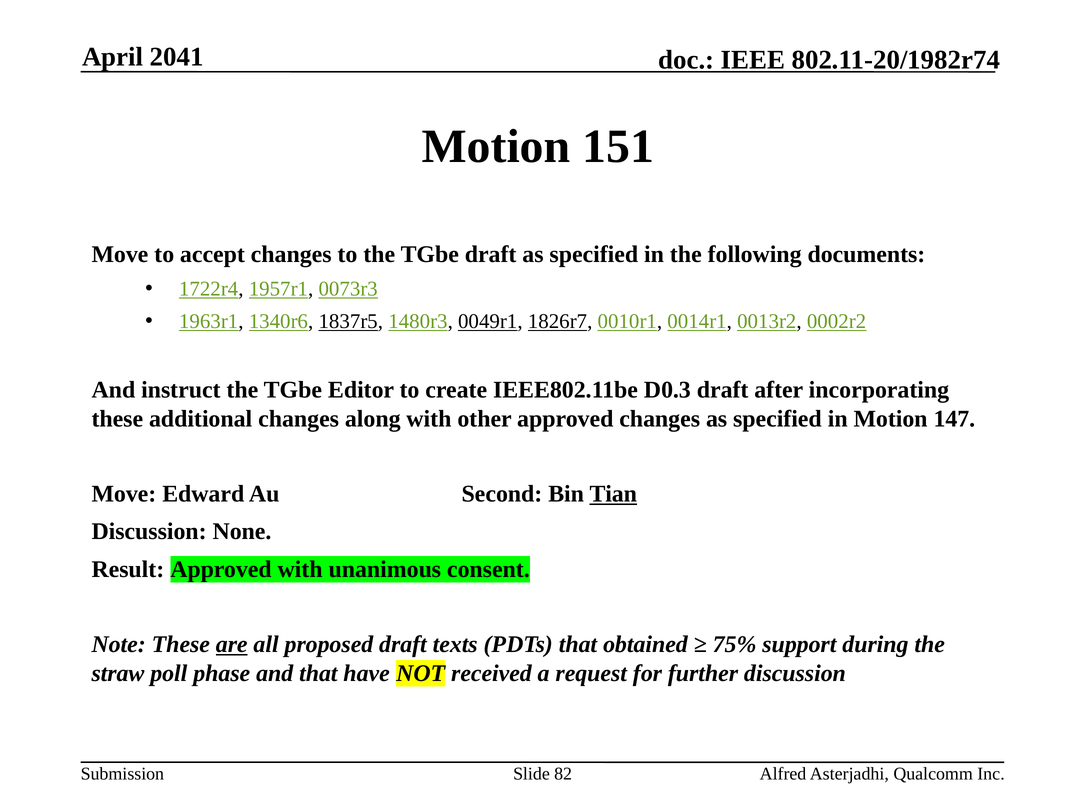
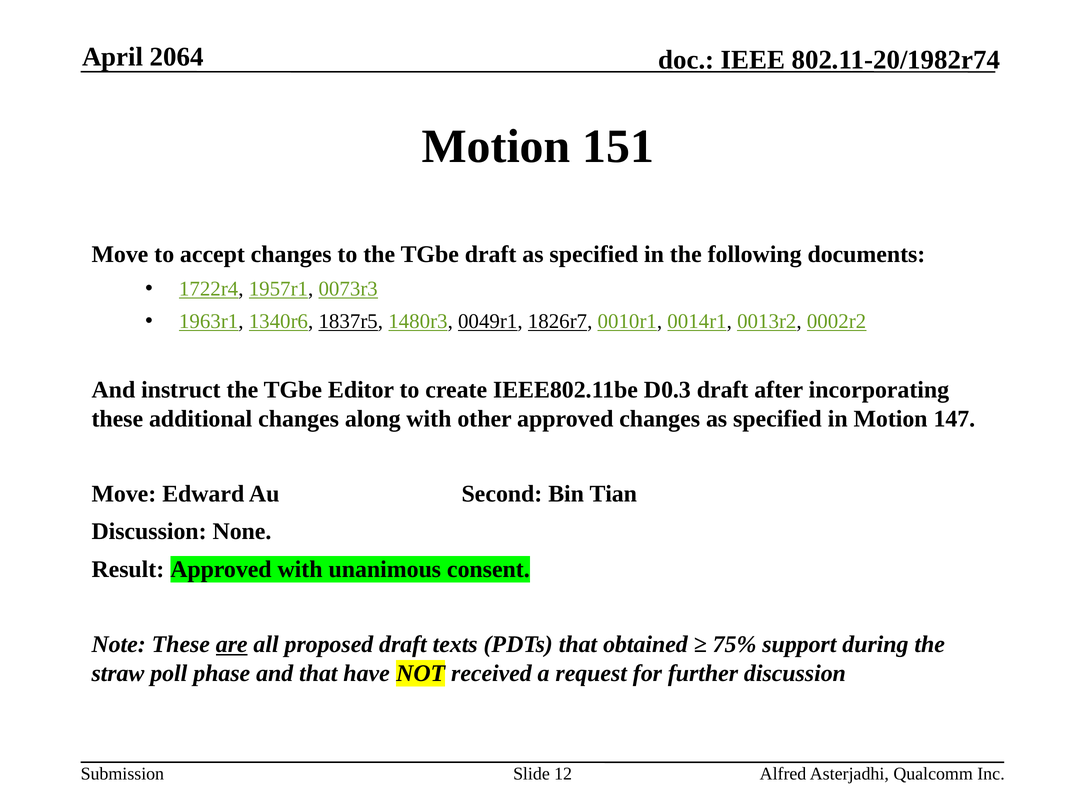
2041: 2041 -> 2064 (177, 57)
Tian underline: present -> none (613, 494)
82: 82 -> 12 (563, 774)
